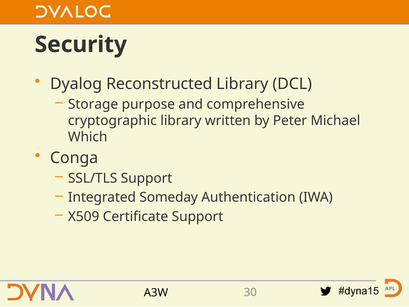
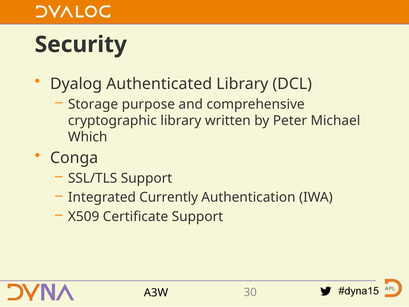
Reconstructed: Reconstructed -> Authenticated (159, 84)
Someday: Someday -> Currently (169, 197)
